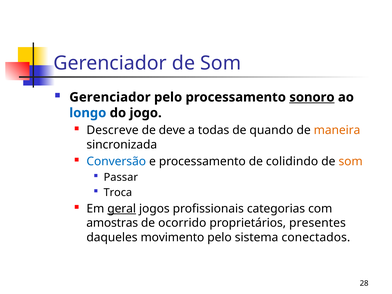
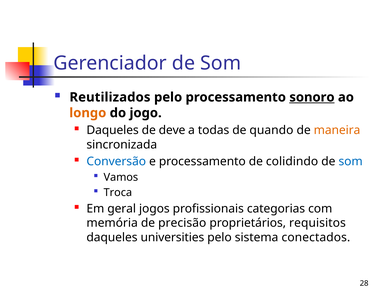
Gerenciador: Gerenciador -> Reutilizados (110, 97)
longo colour: blue -> orange (88, 113)
Descreve: Descreve -> Daqueles (113, 130)
som colour: orange -> blue (351, 161)
Passar: Passar -> Vamos (121, 177)
geral underline: present -> none (122, 209)
amostras: amostras -> memória (112, 223)
ocorrido: ocorrido -> precisão (182, 223)
presentes: presentes -> requisitos (317, 223)
movimento: movimento -> universities (172, 237)
